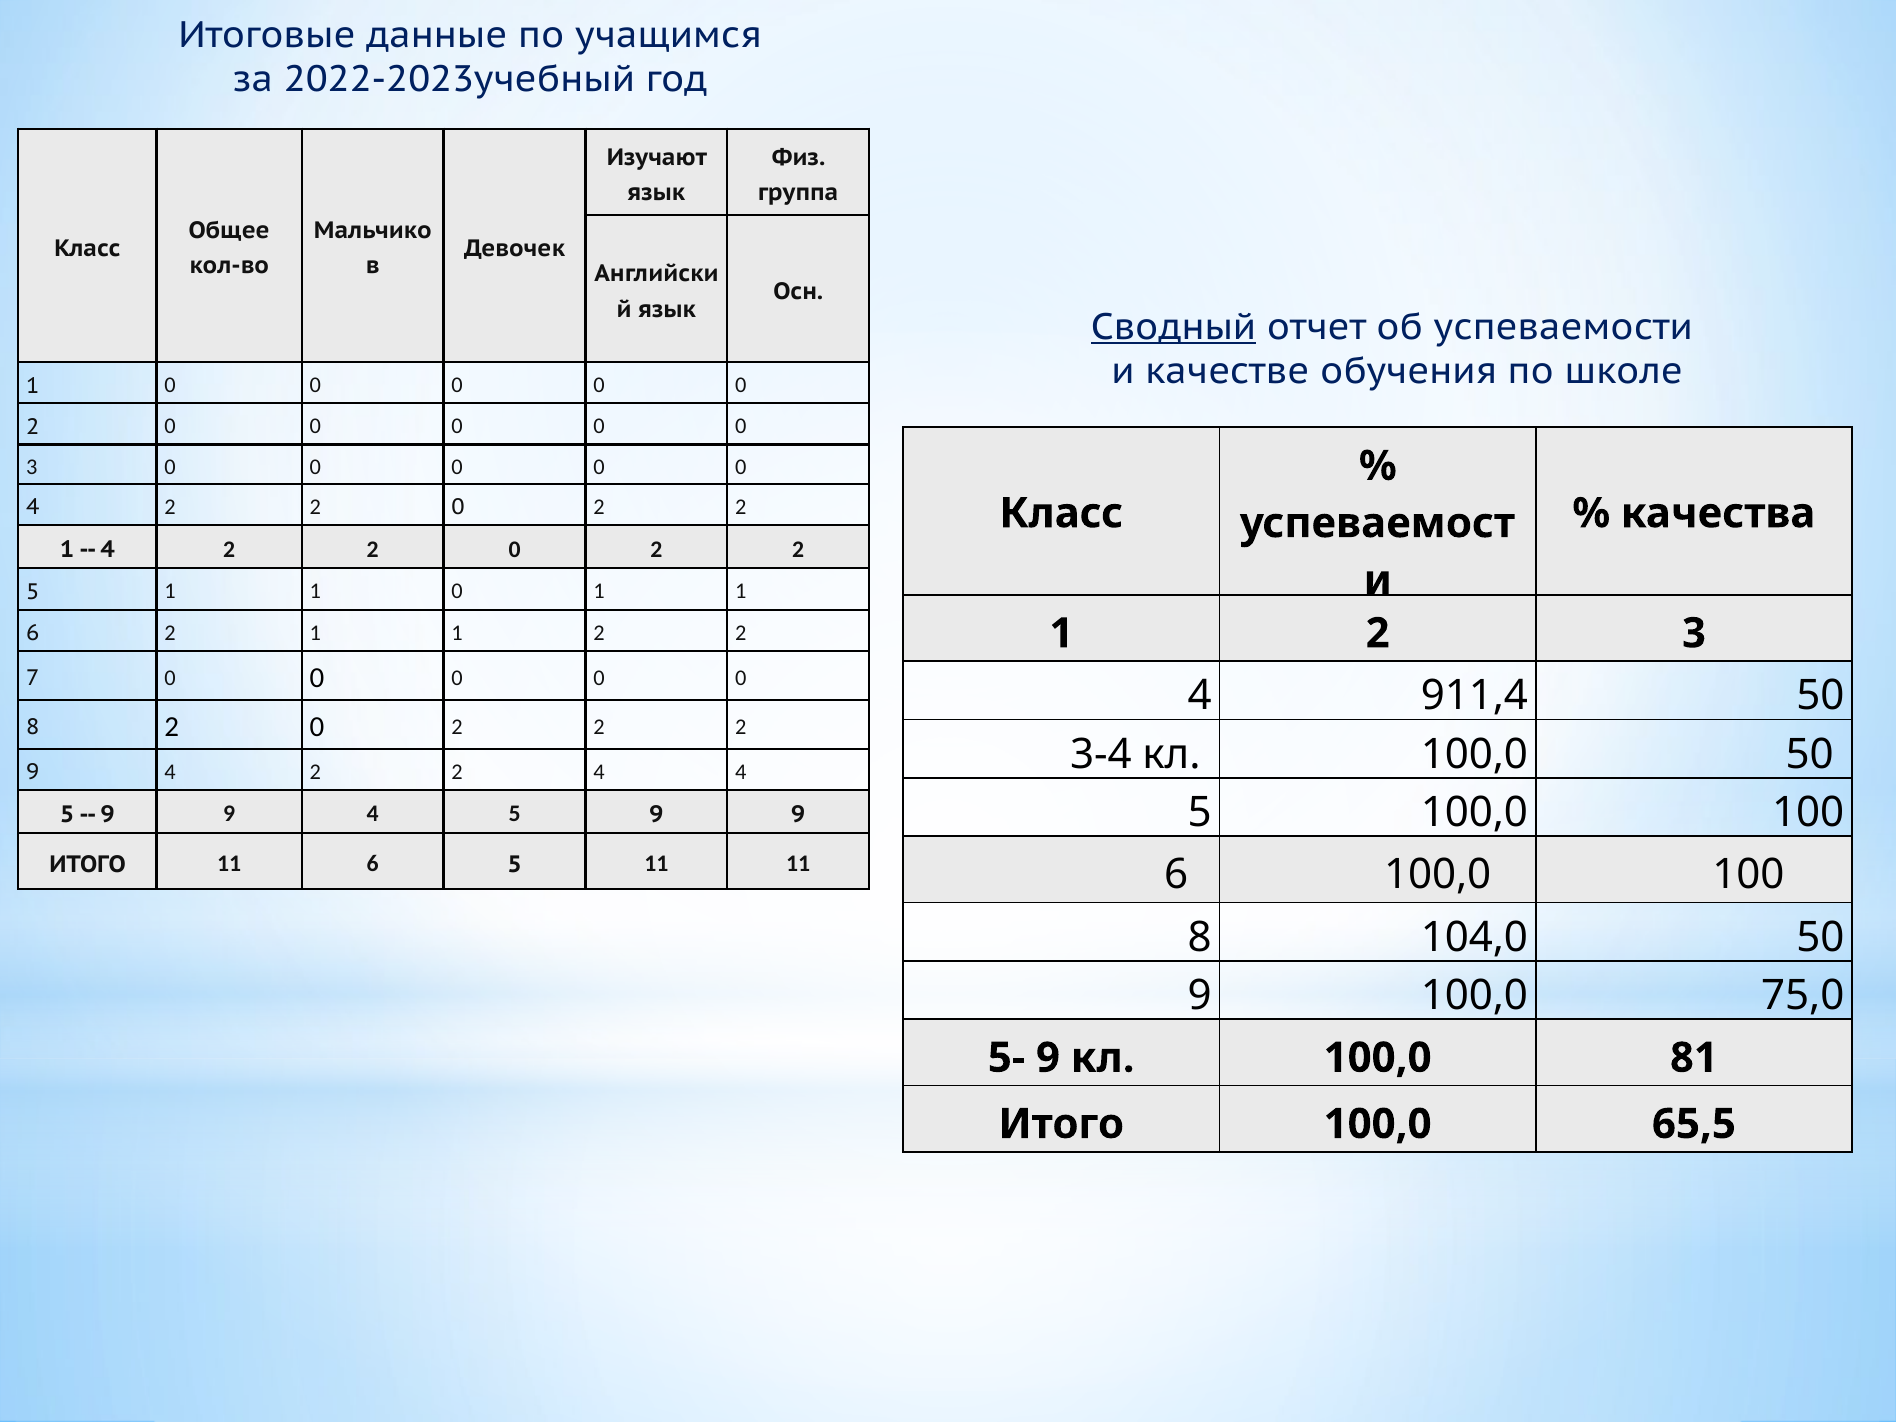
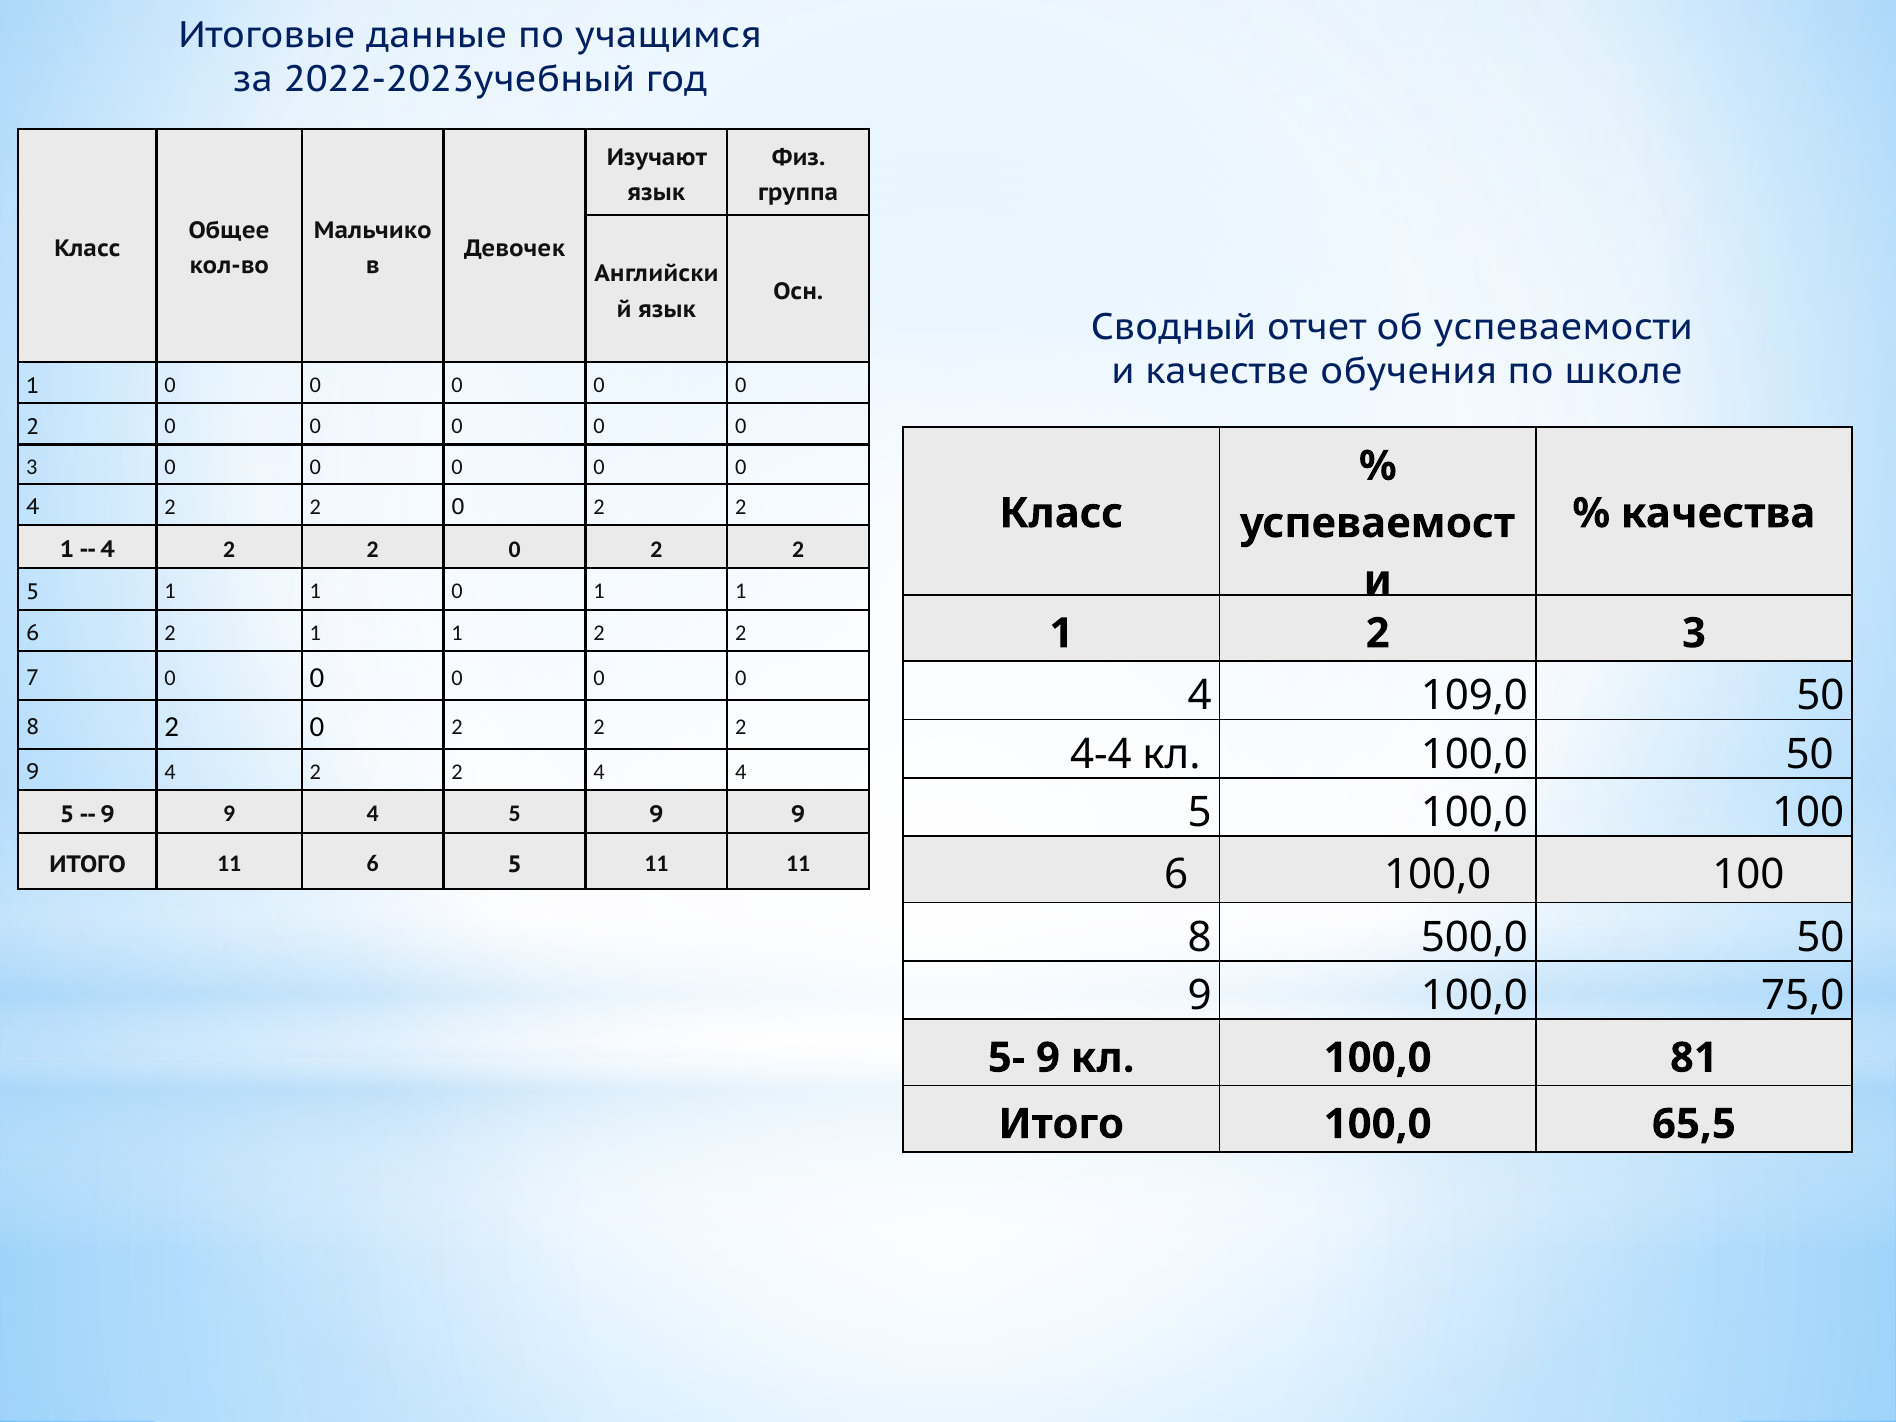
Сводный underline: present -> none (1173, 327)
911,4: 911,4 -> 109,0 (1474, 696)
3-4: 3-4 -> 4-4 (1101, 754)
104,0: 104,0 -> 500,0 (1474, 937)
